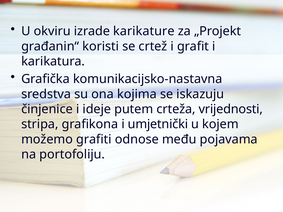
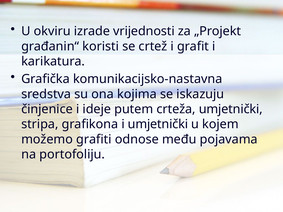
karikature: karikature -> vrijednosti (144, 31)
crteža vrijednosti: vrijednosti -> umjetnički (231, 109)
